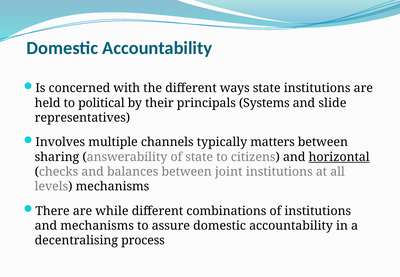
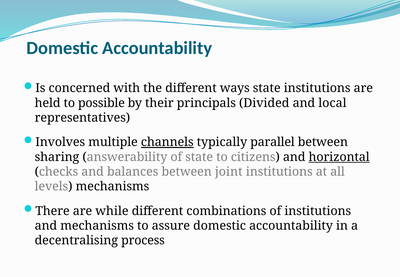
political: political -> possible (101, 103)
Systems: Systems -> Divided (264, 103)
slide: slide -> local (332, 103)
channels underline: none -> present (167, 142)
matters: matters -> parallel (273, 142)
